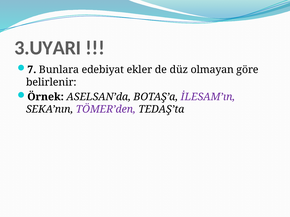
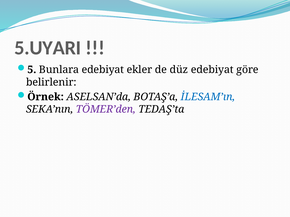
3.UYARI: 3.UYARI -> 5.UYARI (48, 48)
7: 7 -> 5 (32, 70)
düz olmayan: olmayan -> edebiyat (212, 70)
İLESAM’ın colour: purple -> blue (208, 97)
